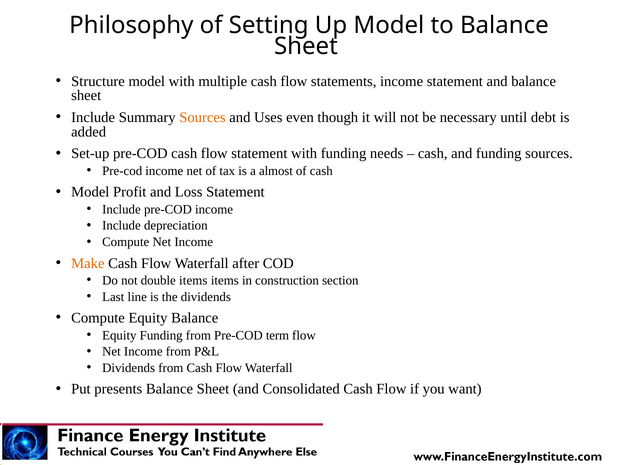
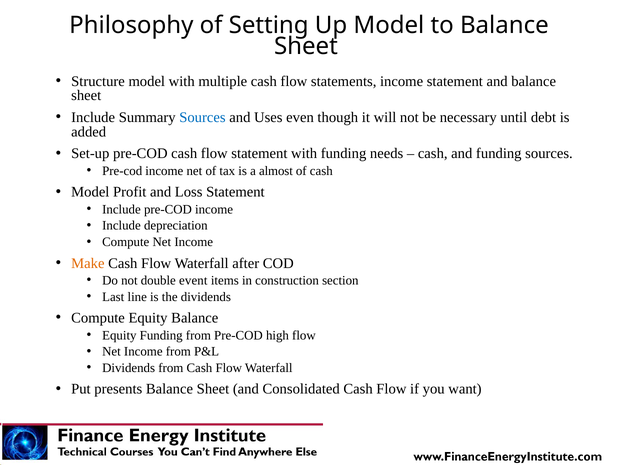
Sources colour: orange -> blue (202, 117)
double items: items -> event (193, 280)
term: term -> high (277, 335)
